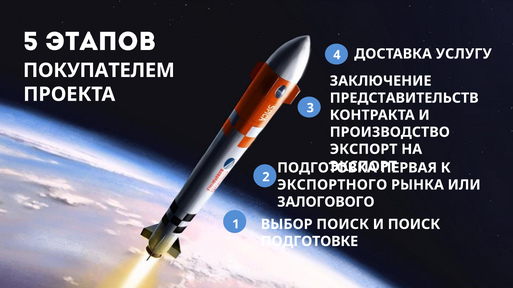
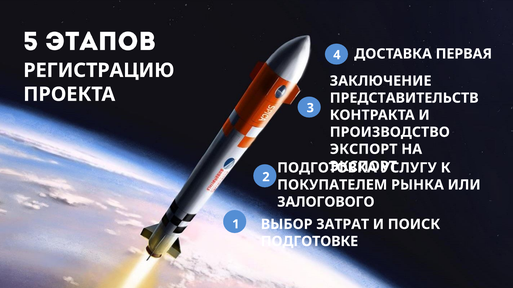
УСЛУГУ: УСЛУГУ -> ПЕРВАЯ (464, 54)
ПОКУПАТЕЛЕМ: ПОКУПАТЕЛЕМ -> РЕГИСТРАЦИЮ (99, 71)
ПЕРВАЯ: ПЕРВАЯ -> УСЛУГУ (409, 168)
ЭКСПОРТНОГО: ЭКСПОРТНОГО -> ПОКУПАТЕЛЕМ (332, 185)
ВЫБОР ПОИСК: ПОИСК -> ЗАТРАТ (343, 225)
